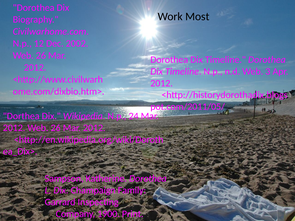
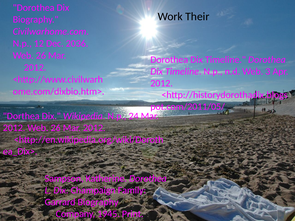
Most: Most -> Their (197, 17)
2002: 2002 -> 2036 (77, 44)
Garrard Inspecting: Inspecting -> Biography (98, 202)
1900: 1900 -> 1945 (109, 214)
